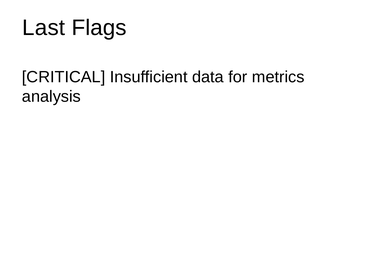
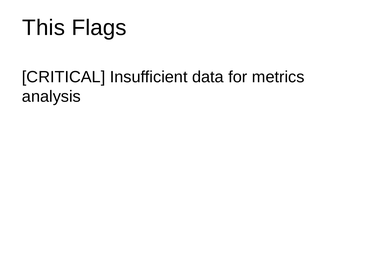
Last: Last -> This (44, 28)
